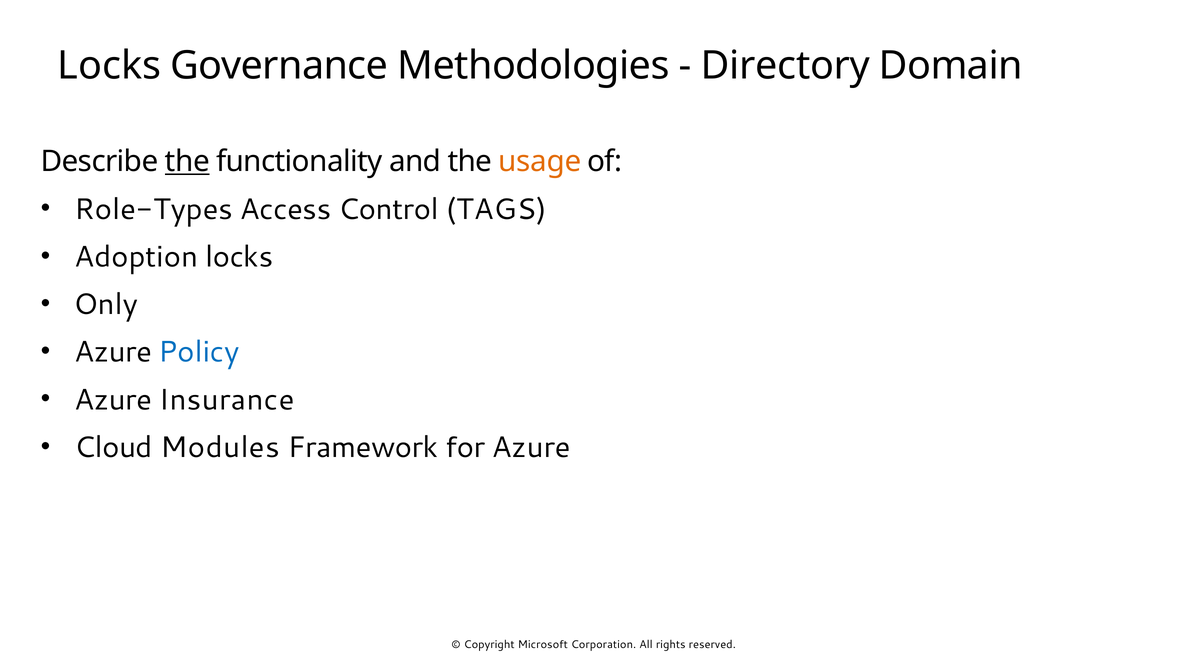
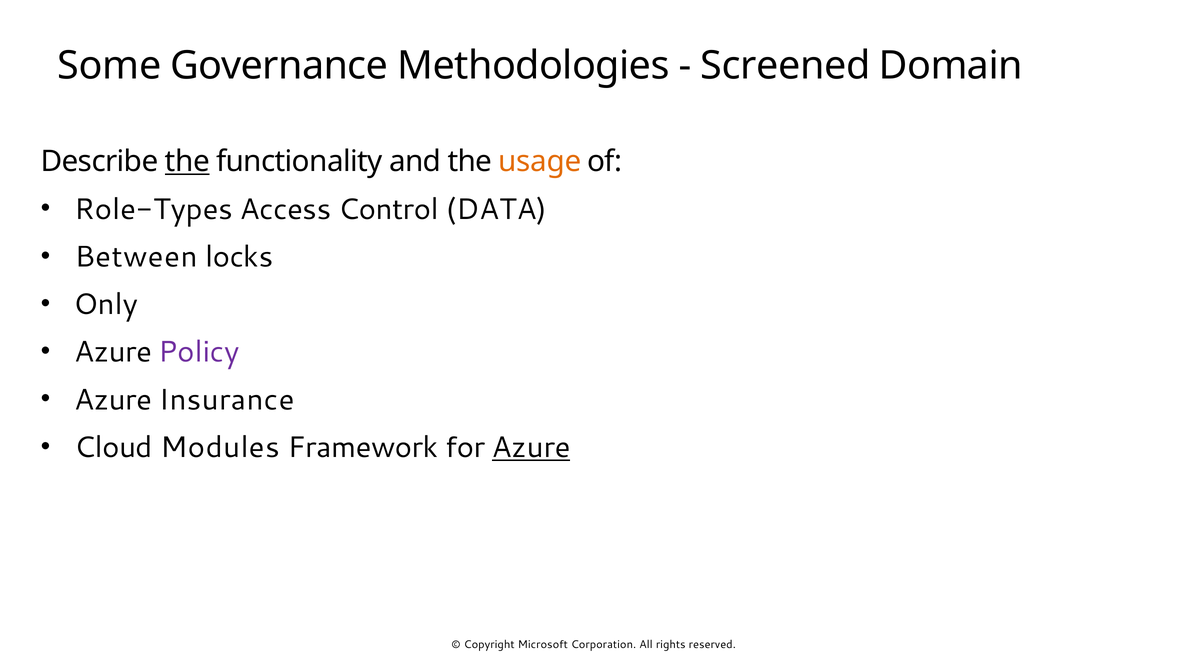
Locks: Locks -> Some (109, 66)
Directory: Directory -> Screened (785, 66)
TAGS: TAGS -> DATA (496, 209)
Adoption: Adoption -> Between (136, 257)
Policy colour: blue -> purple (199, 353)
Azure underline: none -> present (531, 448)
